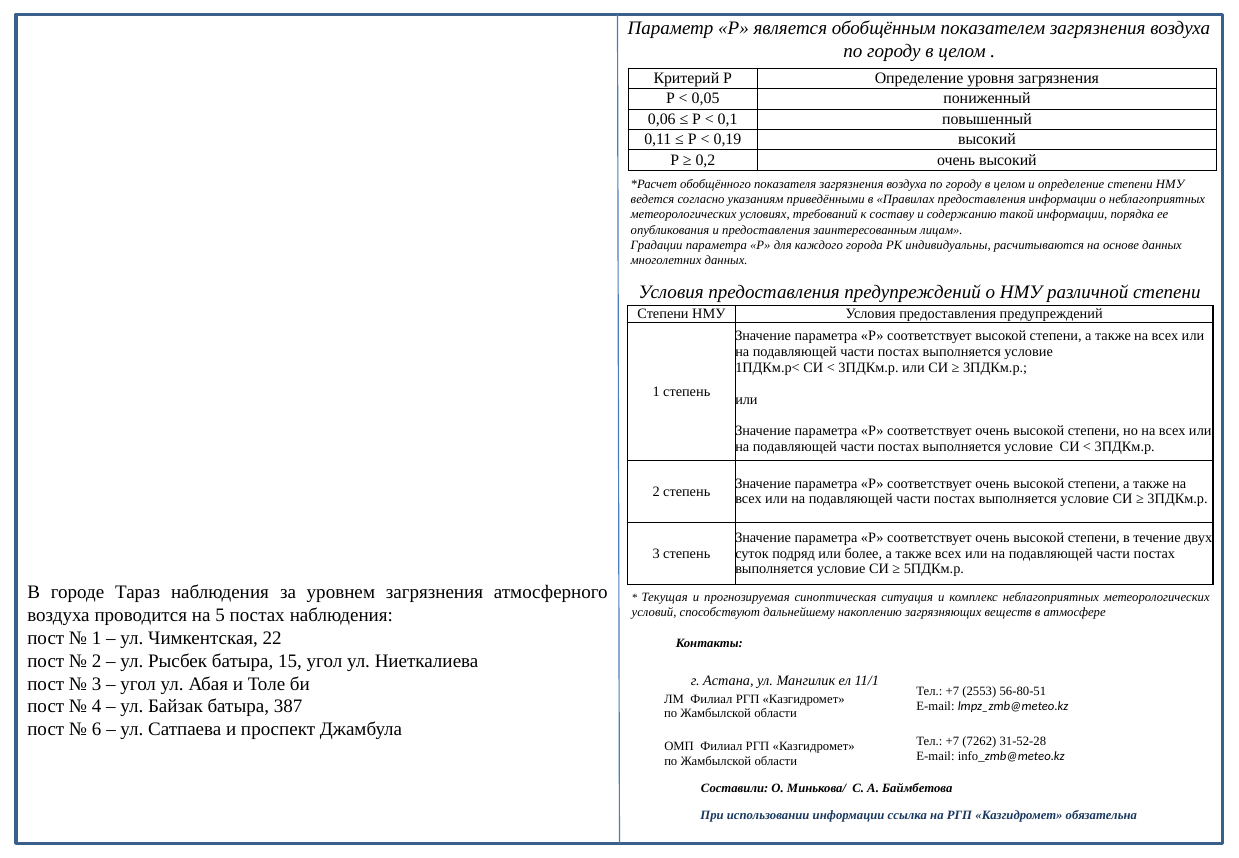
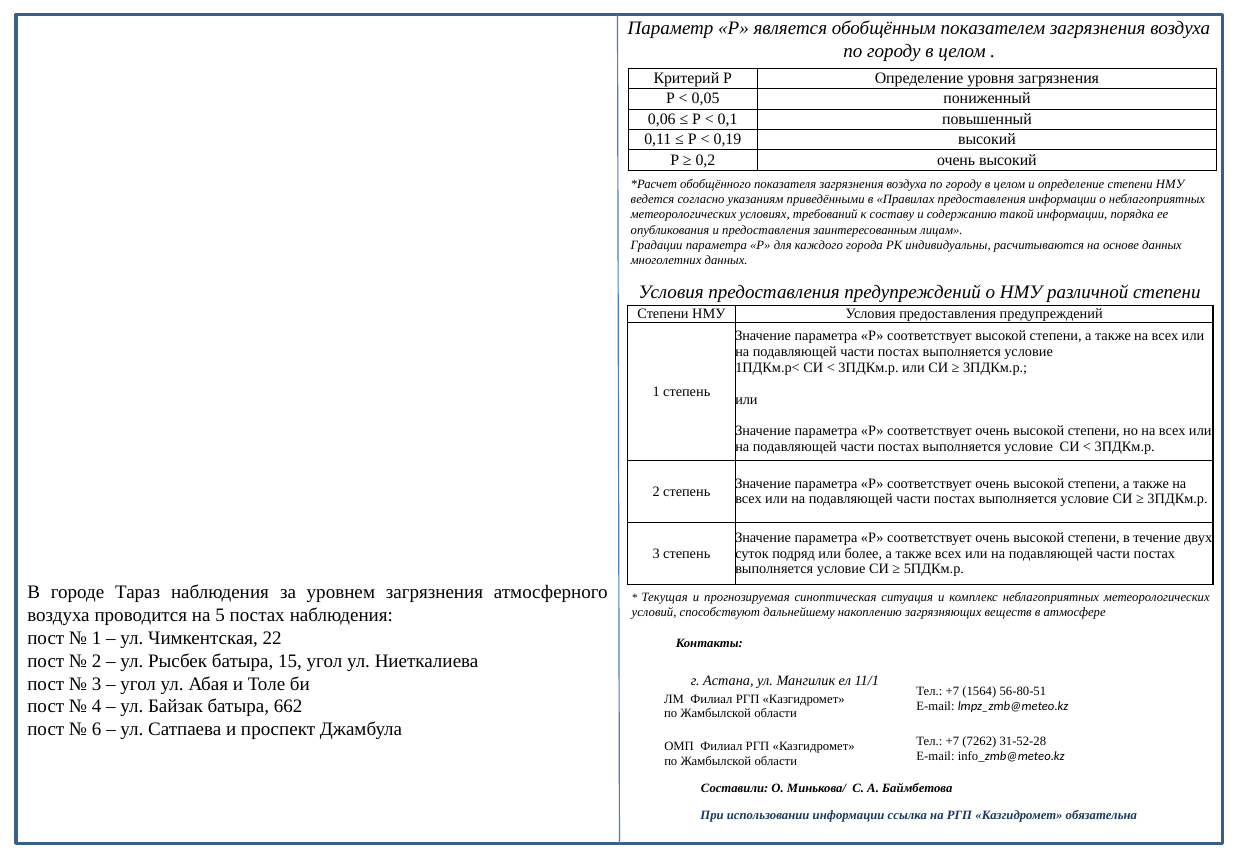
2553: 2553 -> 1564 (979, 691)
387: 387 -> 662 (288, 706)
